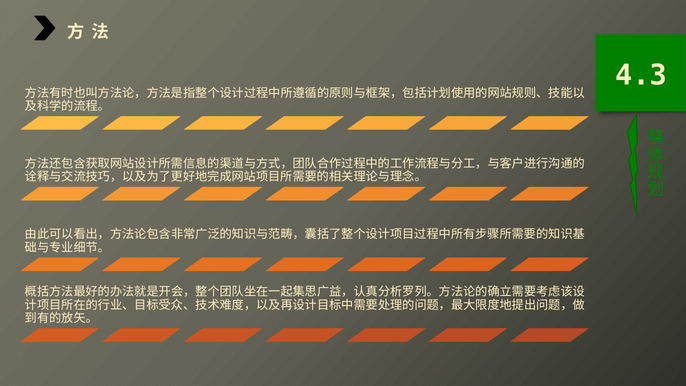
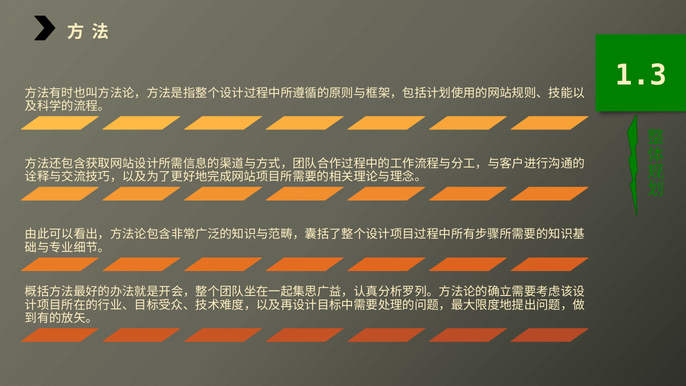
4.3: 4.3 -> 1.3 (641, 75)
